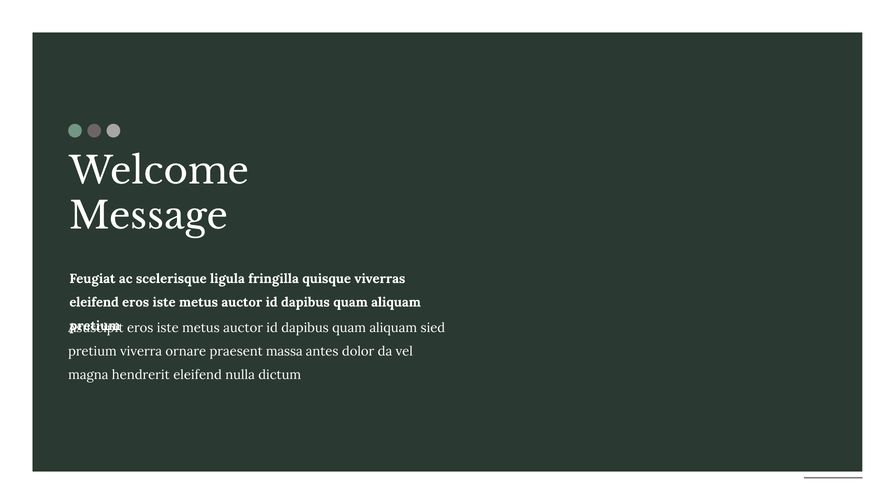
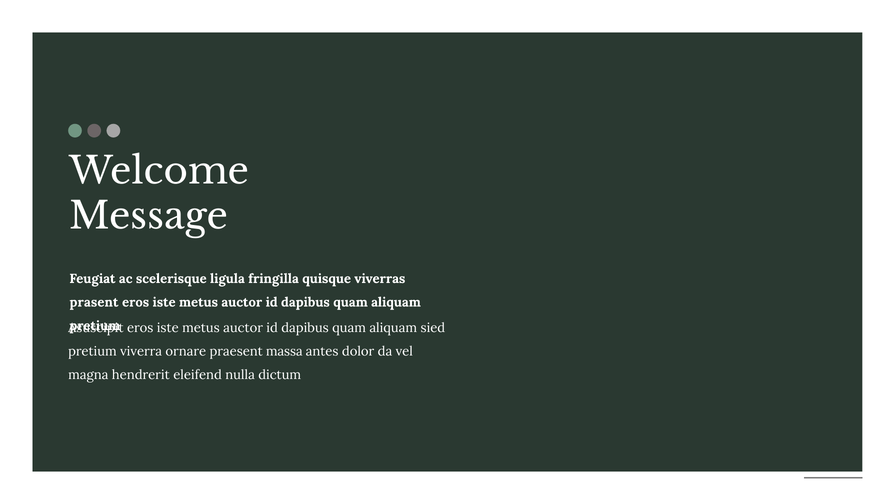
eleifend: eleifend -> prasent (94, 302)
